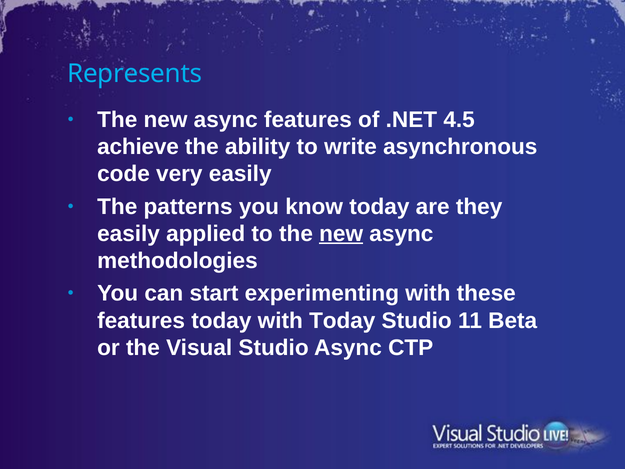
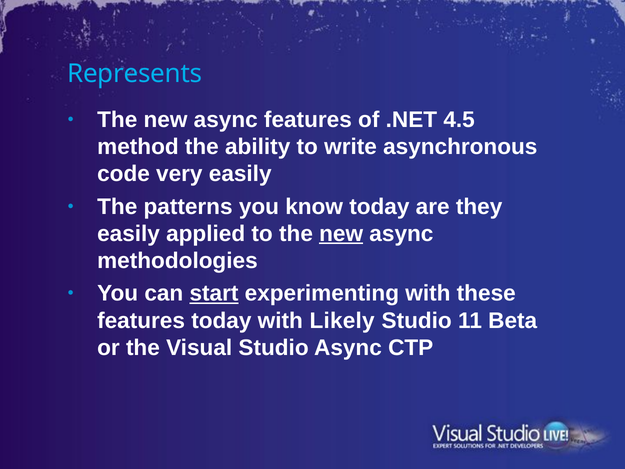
achieve: achieve -> method (138, 147)
start underline: none -> present (214, 293)
with Today: Today -> Likely (342, 320)
